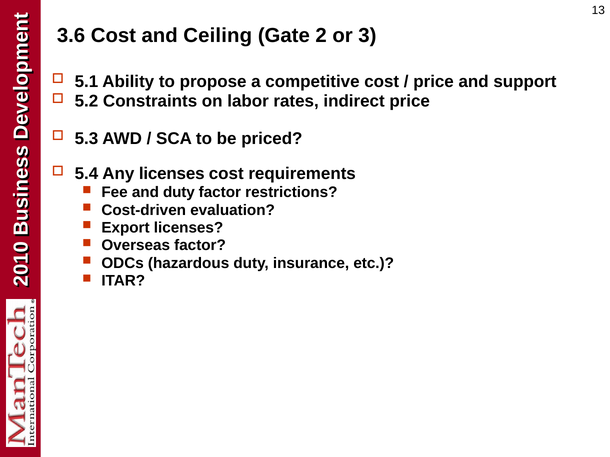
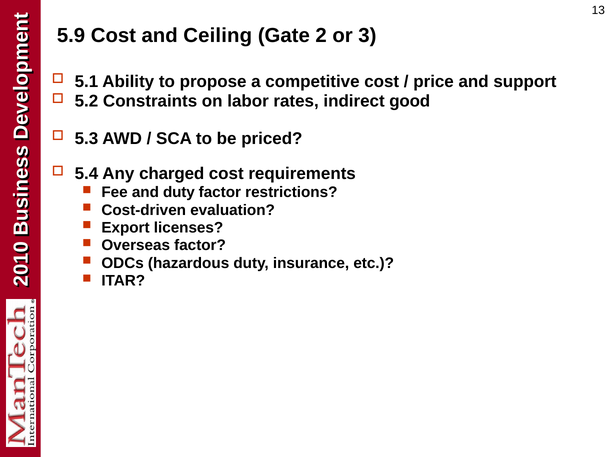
3.6: 3.6 -> 5.9 (71, 35)
indirect price: price -> good (410, 101)
Any licenses: licenses -> charged (172, 174)
